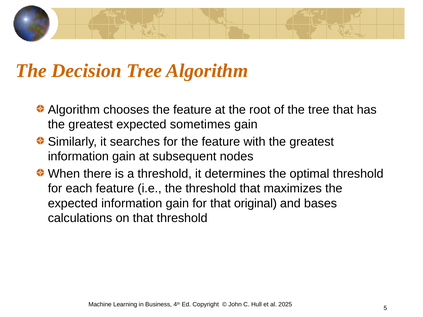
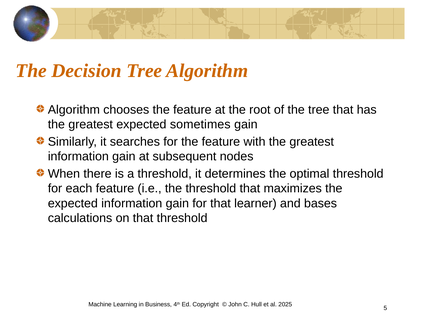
original: original -> learner (255, 203)
